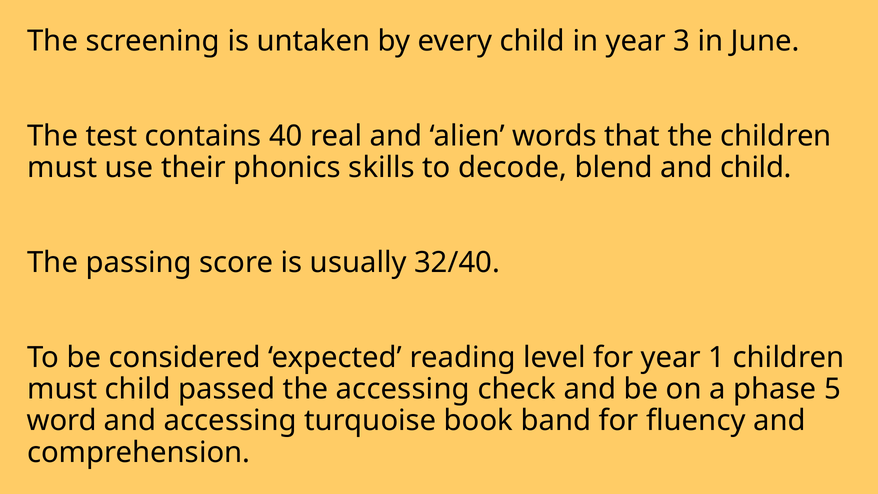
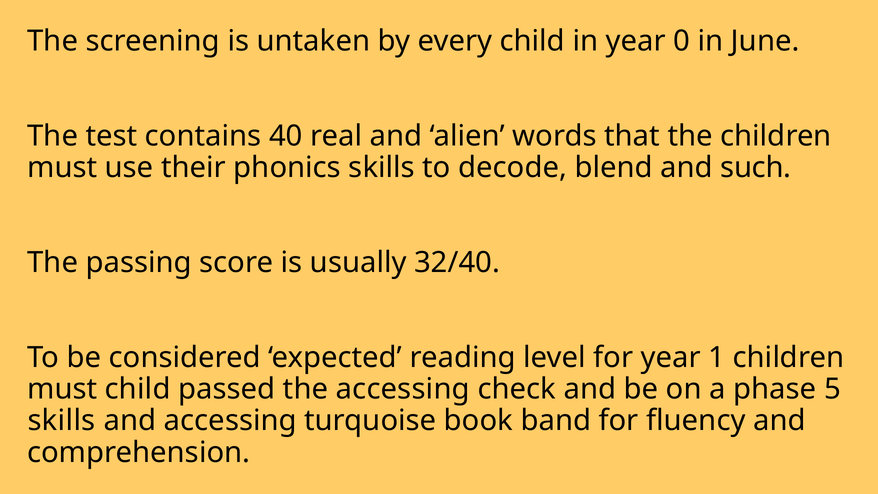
3: 3 -> 0 (682, 41)
and child: child -> such (756, 168)
word: word -> skills (62, 421)
